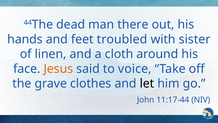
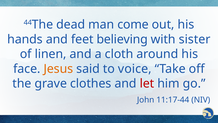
there: there -> come (133, 24)
troubled: troubled -> believing (122, 39)
let colour: black -> red (147, 83)
